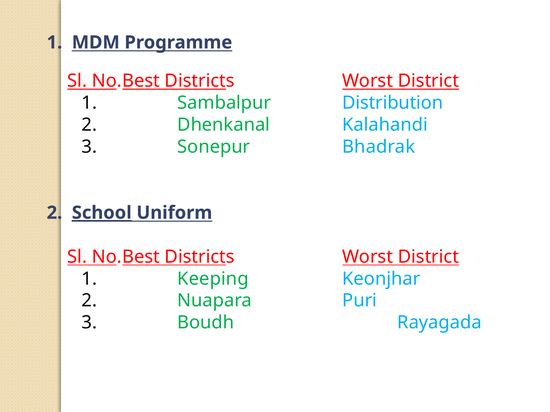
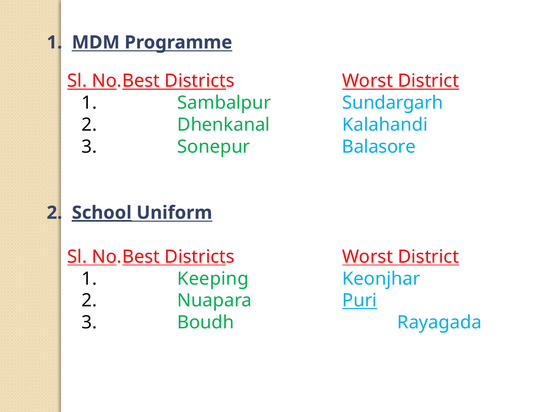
Distribution: Distribution -> Sundargarh (393, 103)
Bhadrak: Bhadrak -> Balasore (379, 147)
Puri underline: none -> present (360, 301)
